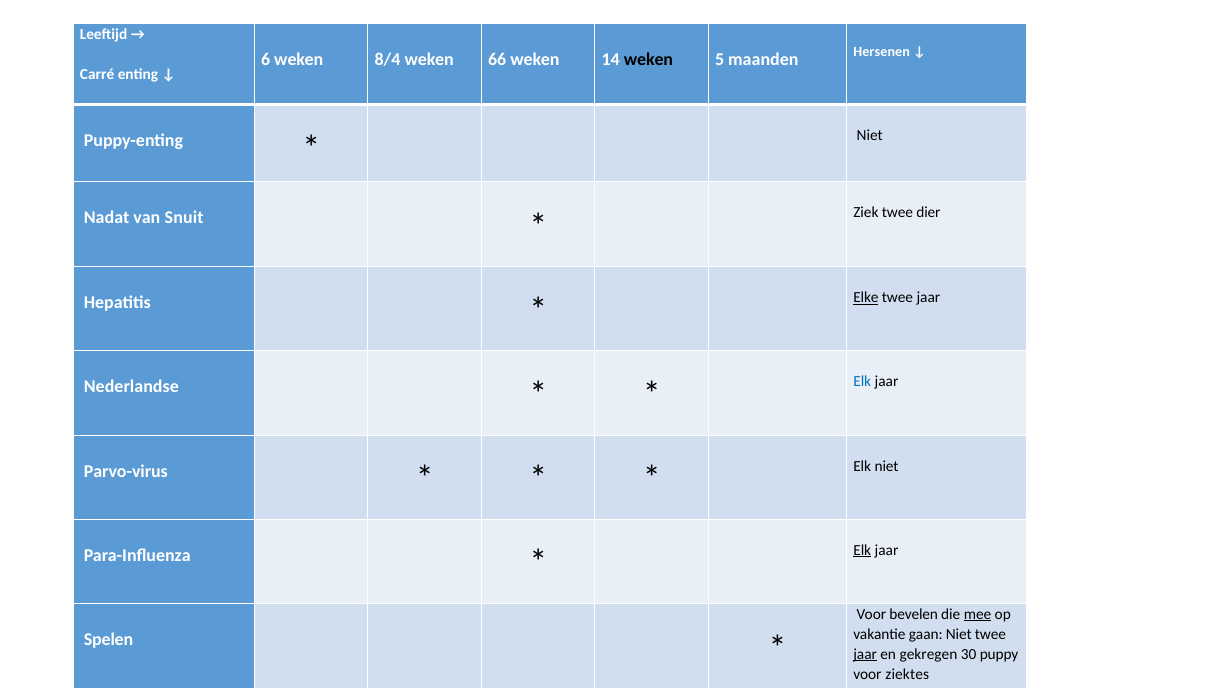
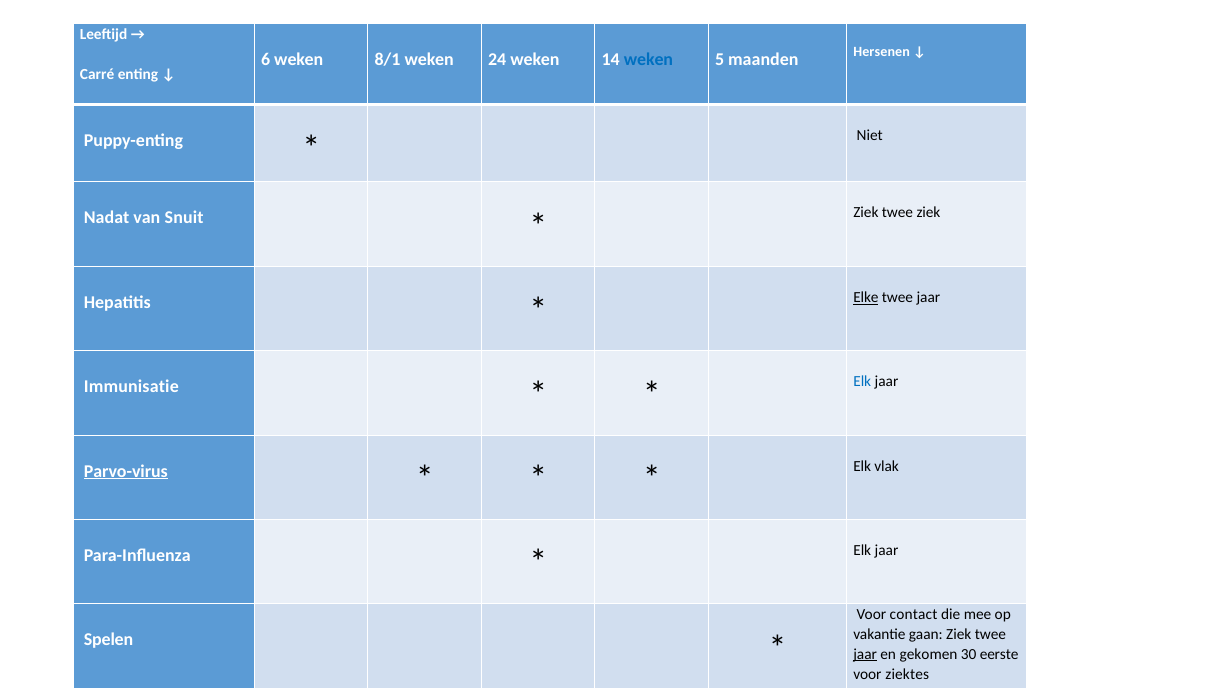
8/4: 8/4 -> 8/1 (388, 59)
66: 66 -> 24 (497, 59)
weken colour: black -> blue (649, 59)
twee dier: dier -> ziek (928, 212)
Nederlandse: Nederlandse -> Immunisatie (131, 387)
Parvo-virus underline: none -> present (126, 471)
Elk niet: niet -> vlak (887, 466)
Elk underline: present -> none (862, 550)
bevelen: bevelen -> contact (914, 614)
mee underline: present -> none (978, 614)
gaan Niet: Niet -> Ziek (959, 634)
gekregen: gekregen -> gekomen (929, 654)
puppy: puppy -> eerste (999, 654)
